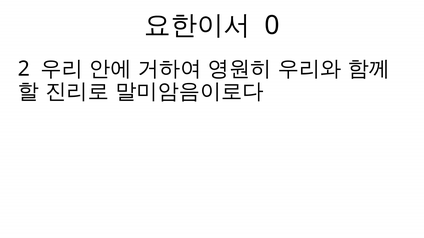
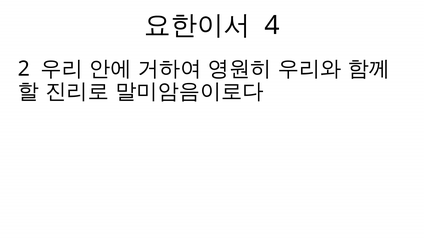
0: 0 -> 4 (272, 26)
